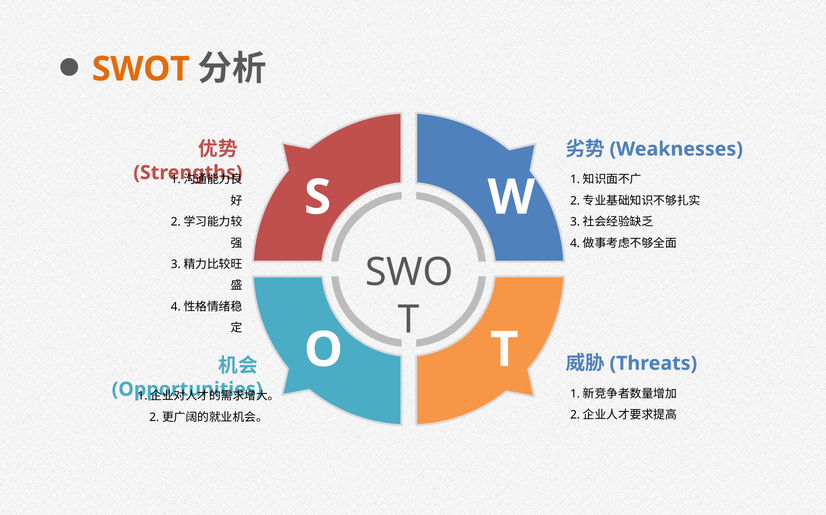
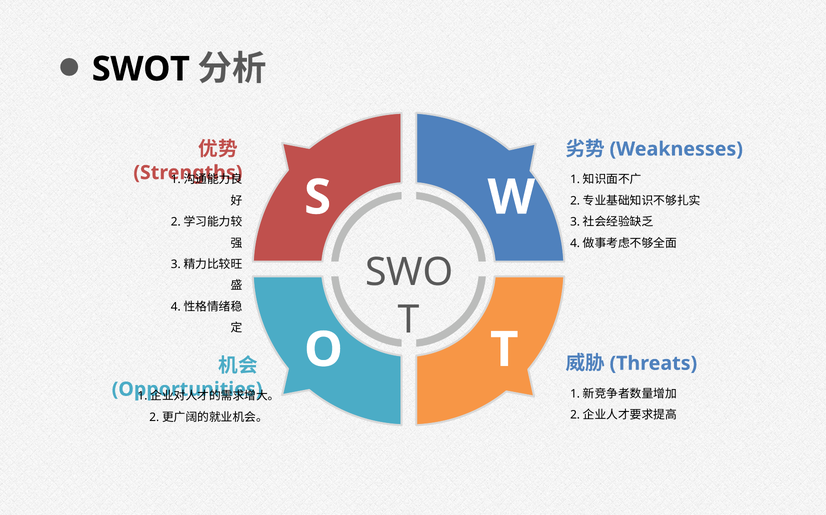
SWOT colour: orange -> black (141, 69)
